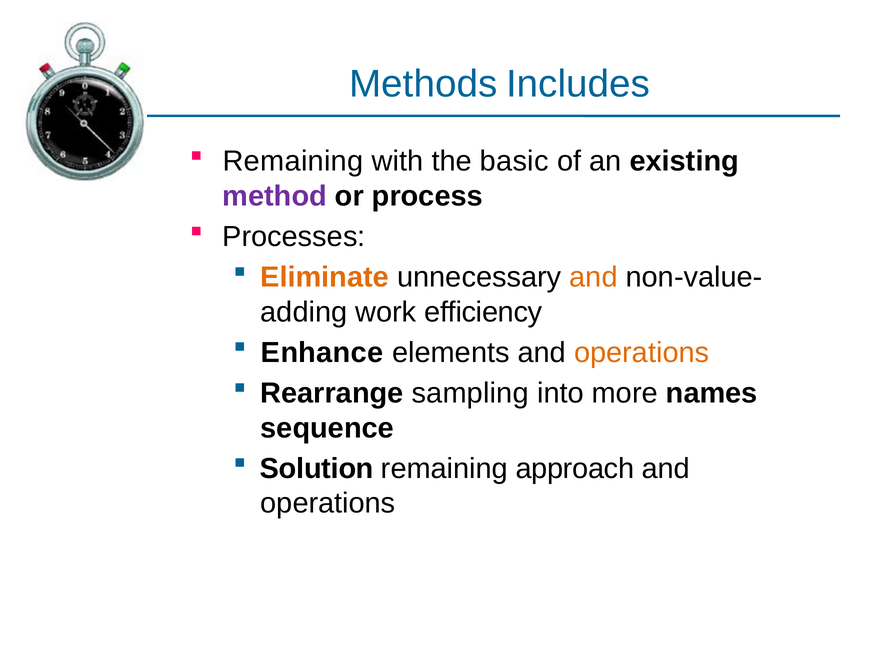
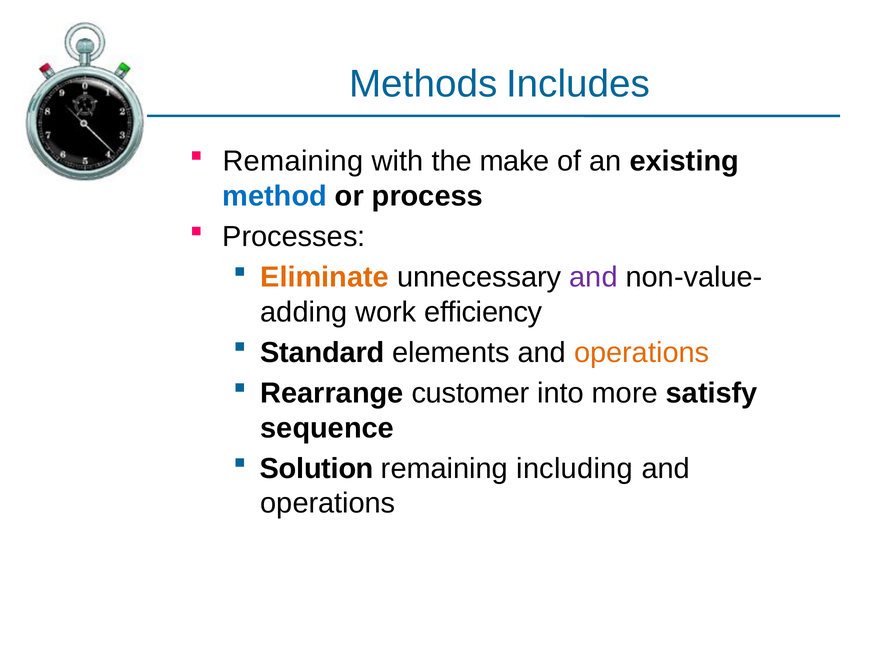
basic: basic -> make (515, 161)
method colour: purple -> blue (275, 196)
and colour: orange -> purple (594, 277)
Enhance: Enhance -> Standard (322, 353)
sampling: sampling -> customer (470, 393)
names: names -> satisfy (712, 393)
approach: approach -> including (575, 468)
